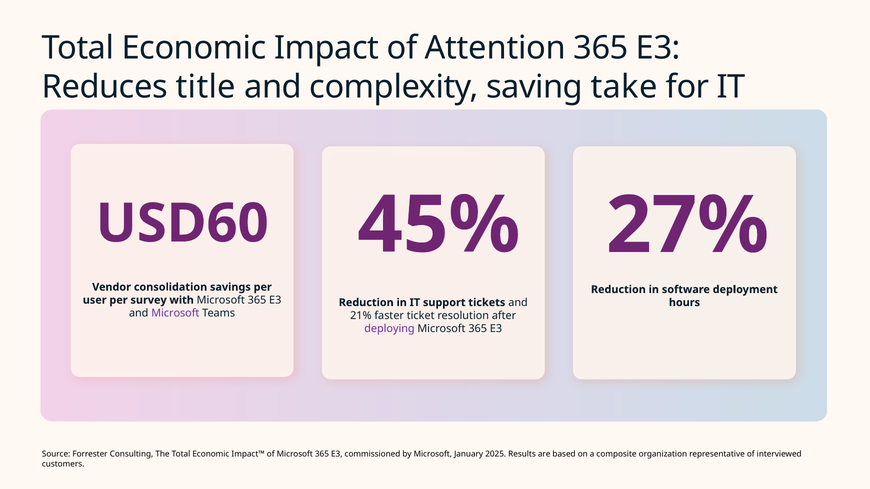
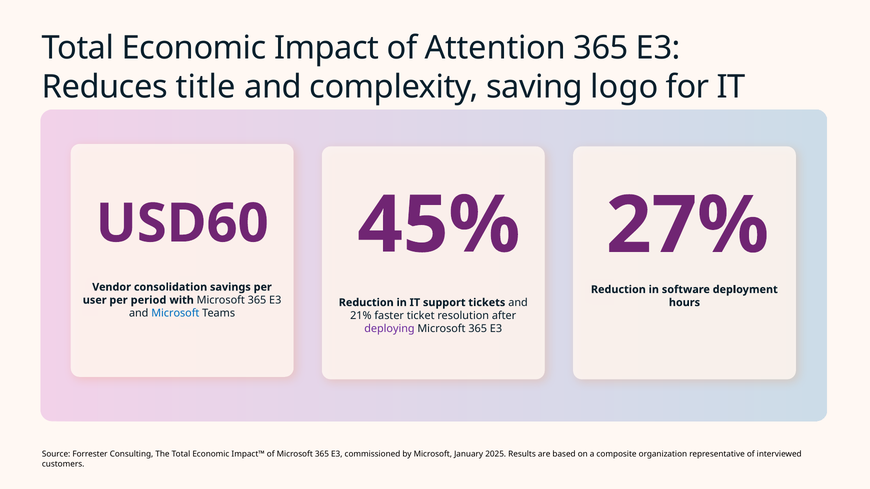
take: take -> logo (624, 87)
survey: survey -> period (149, 300)
Microsoft colour: purple -> blue (175, 313)
